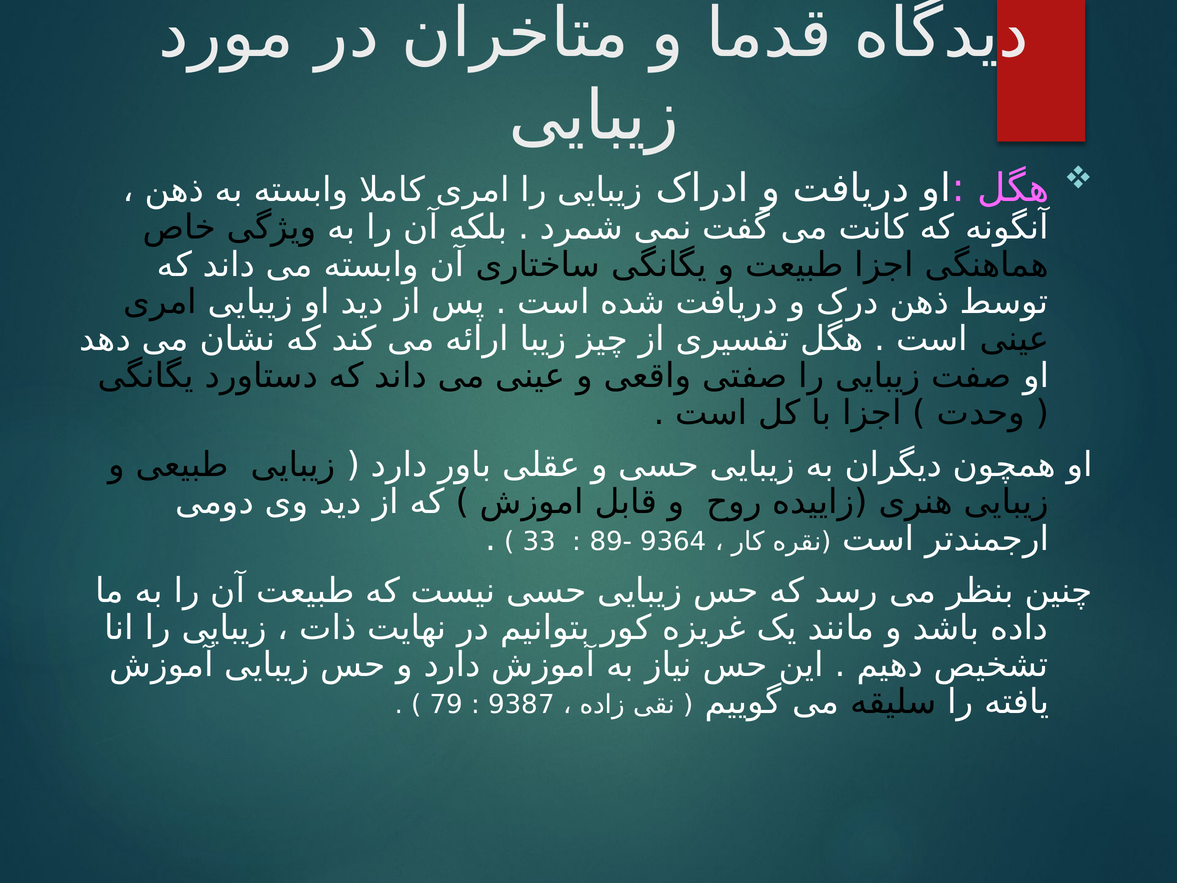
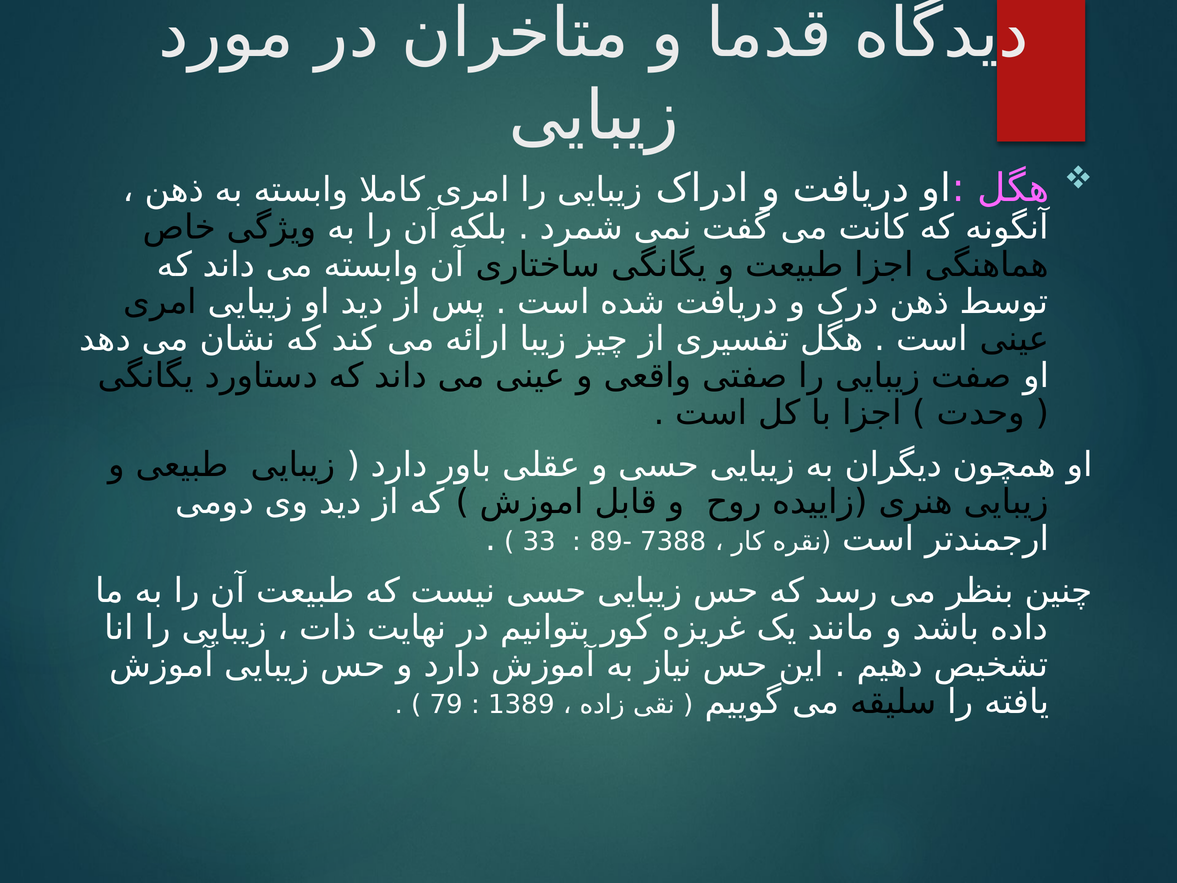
9364: 9364 -> 7388 (673, 542)
9387: 9387 -> 1389 (522, 704)
